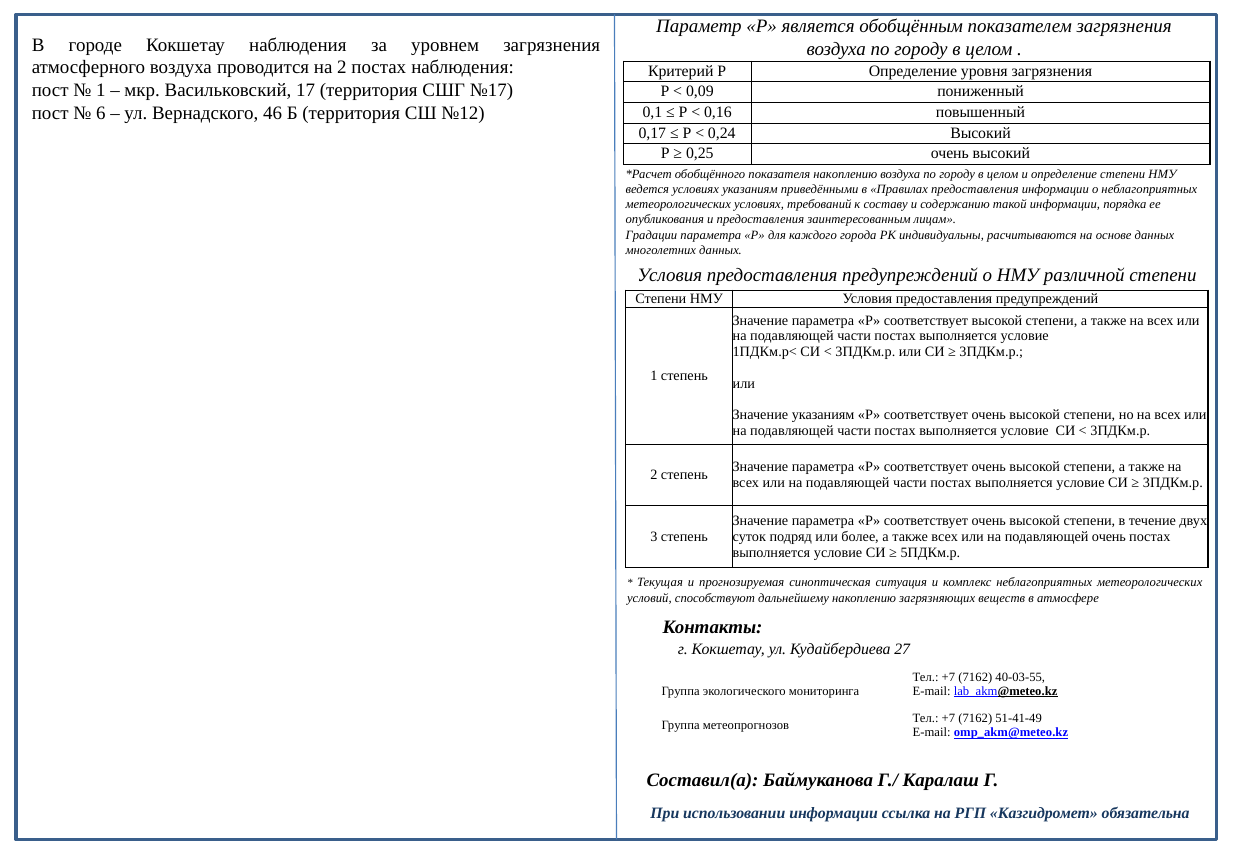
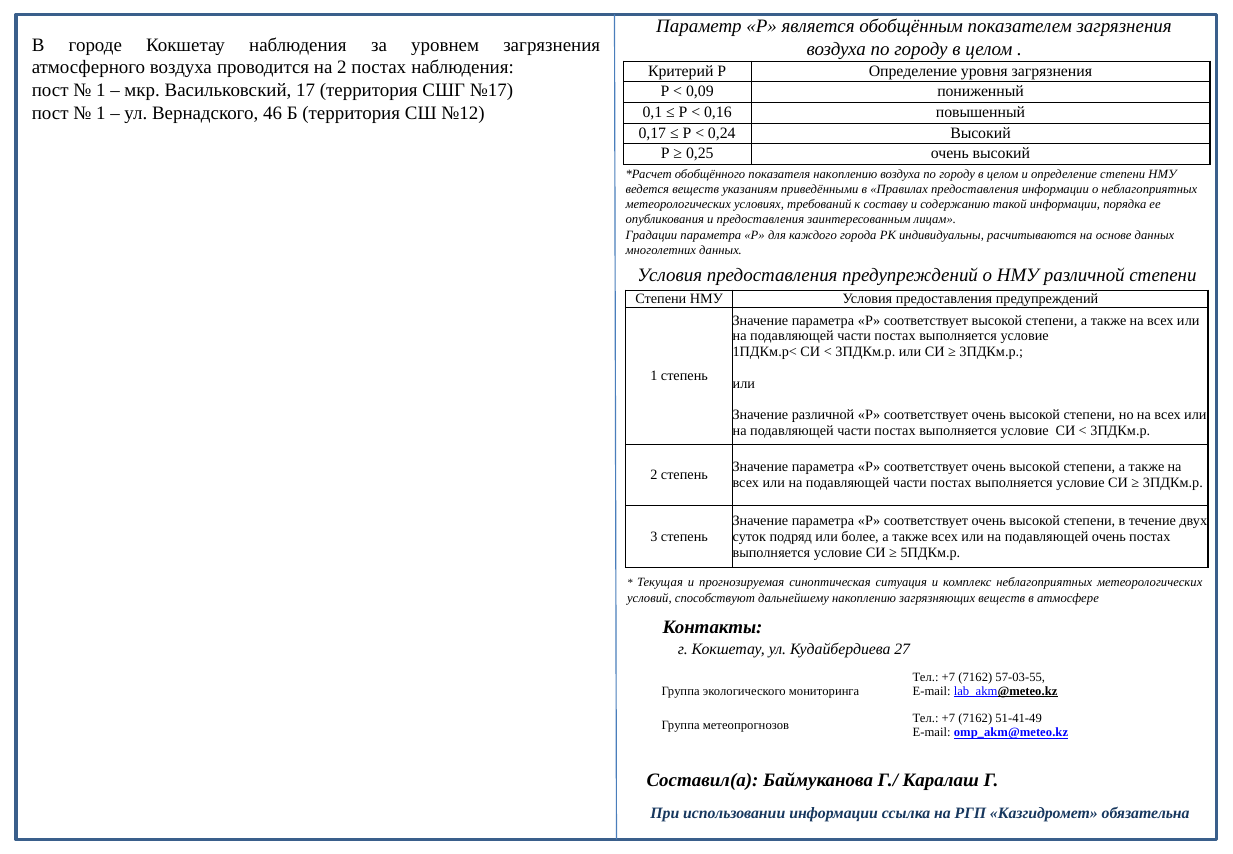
6: 6 -> 1 (101, 113)
ведется условиях: условиях -> веществ (696, 189)
Значение указаниям: указаниям -> различной (823, 415)
40-03-55: 40-03-55 -> 57-03-55 (1020, 677)
